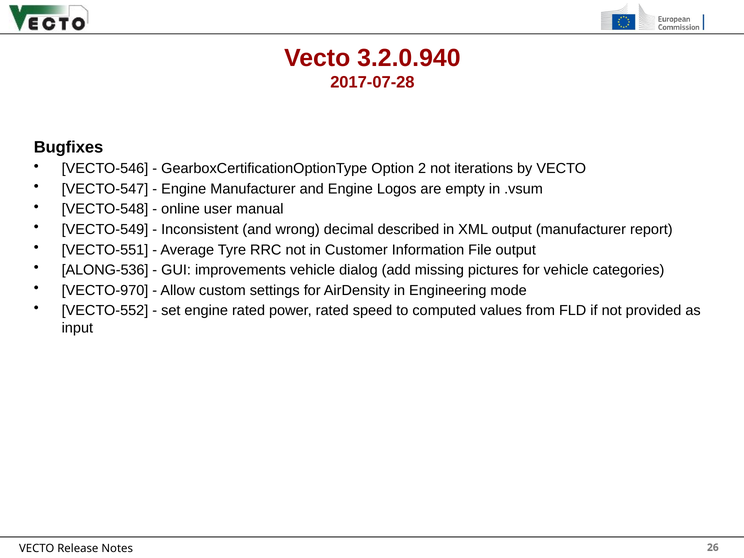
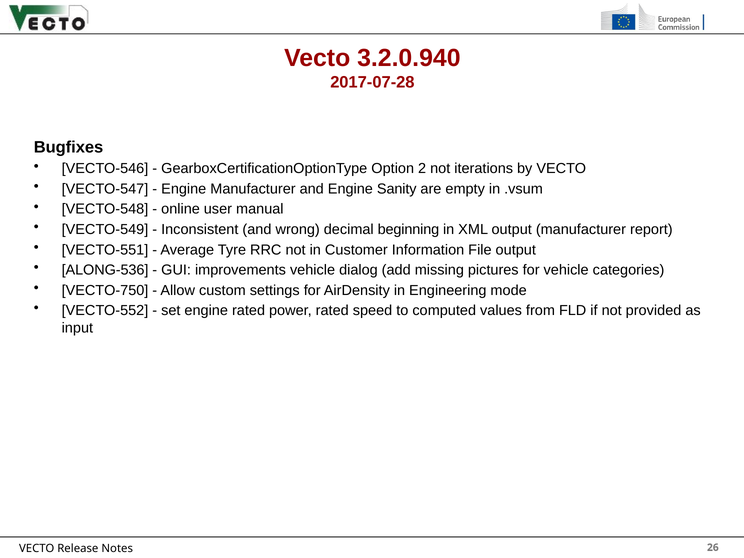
Logos: Logos -> Sanity (397, 189)
described: described -> beginning (408, 229)
VECTO-970: VECTO-970 -> VECTO-750 (105, 290)
